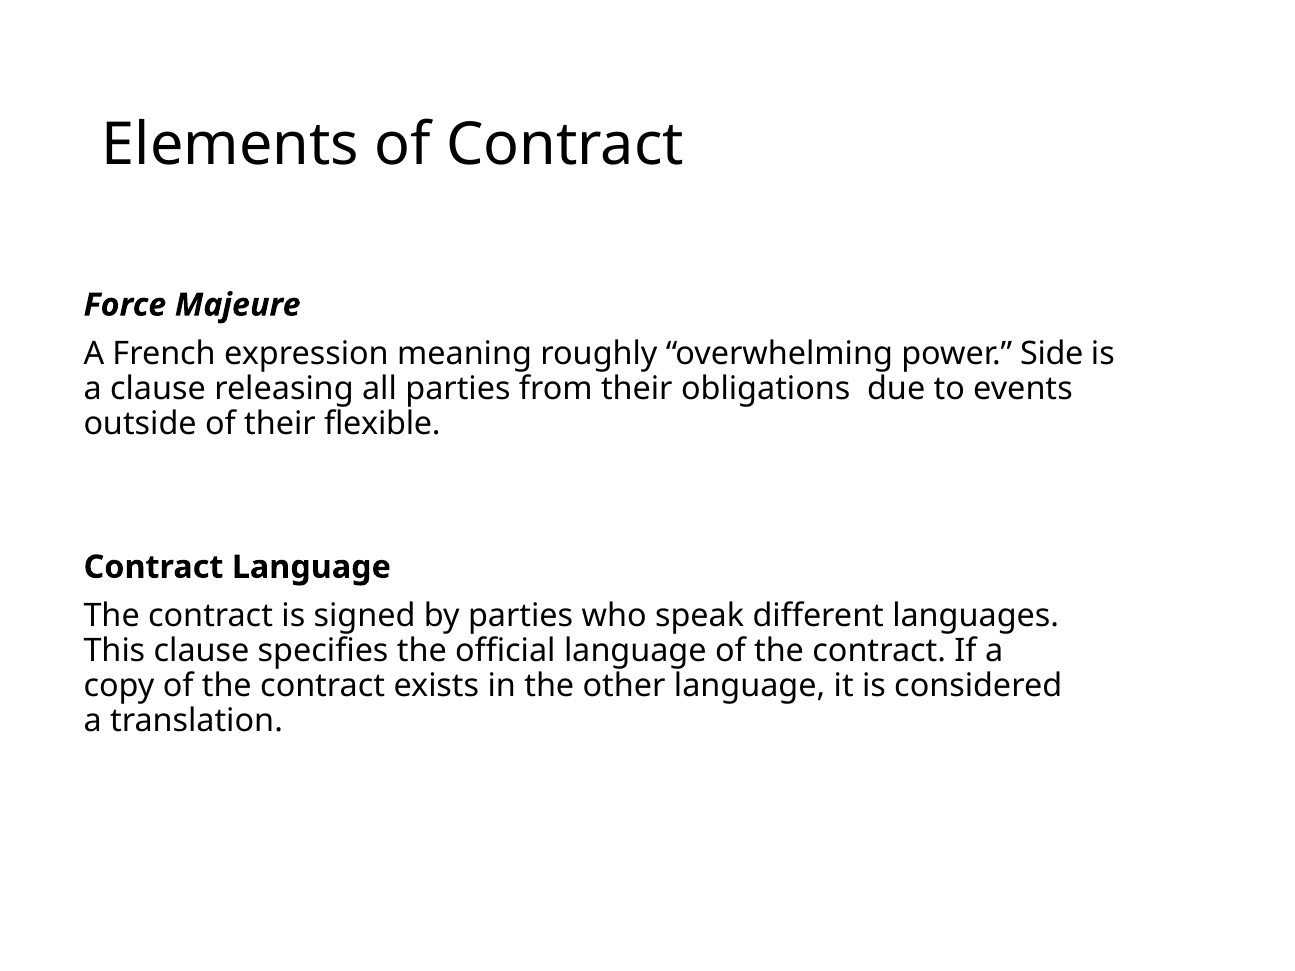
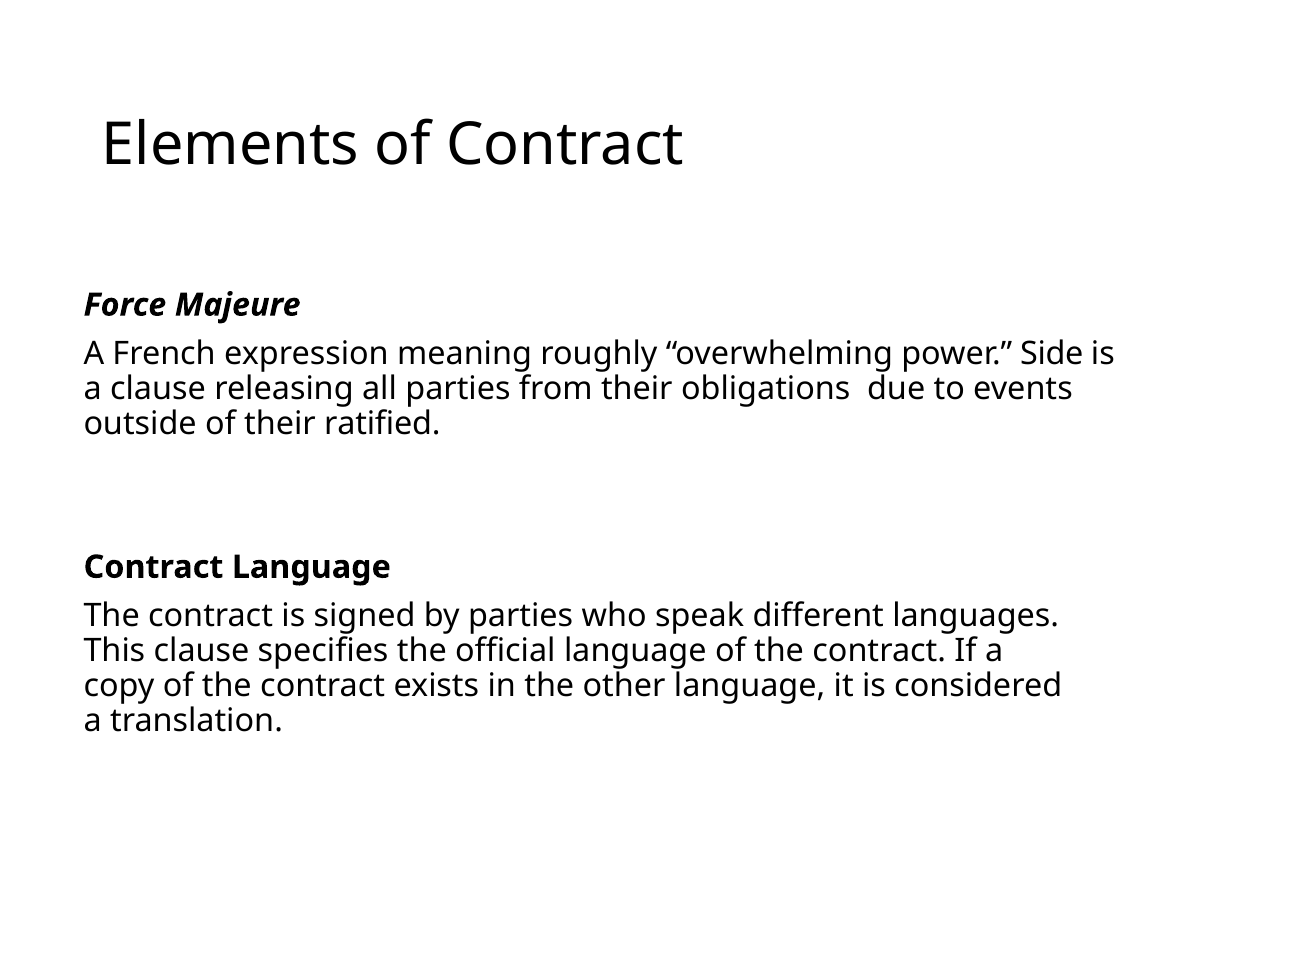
flexible: flexible -> ratified (382, 423)
